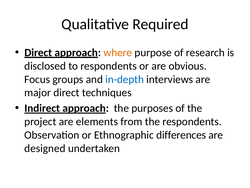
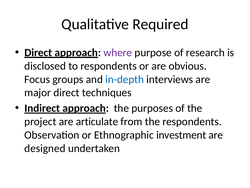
where colour: orange -> purple (118, 52)
elements: elements -> articulate (97, 121)
differences: differences -> investment (181, 135)
